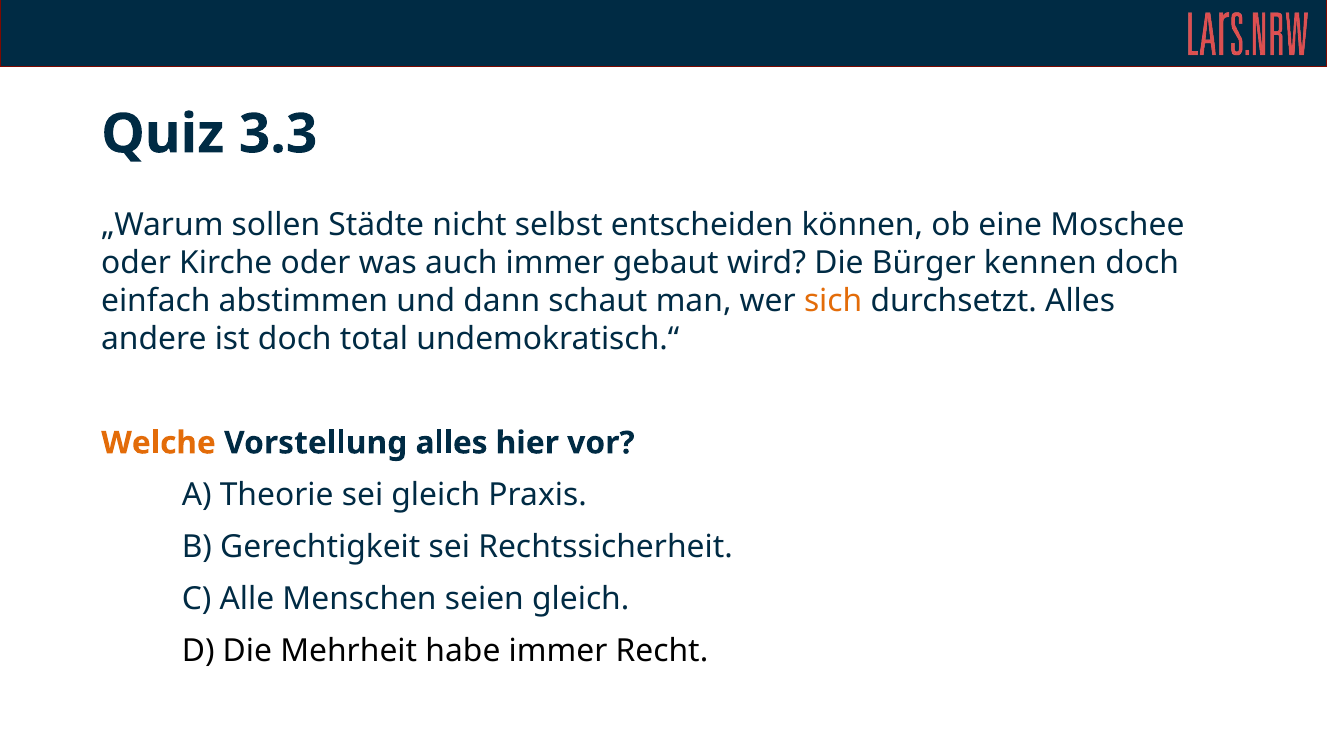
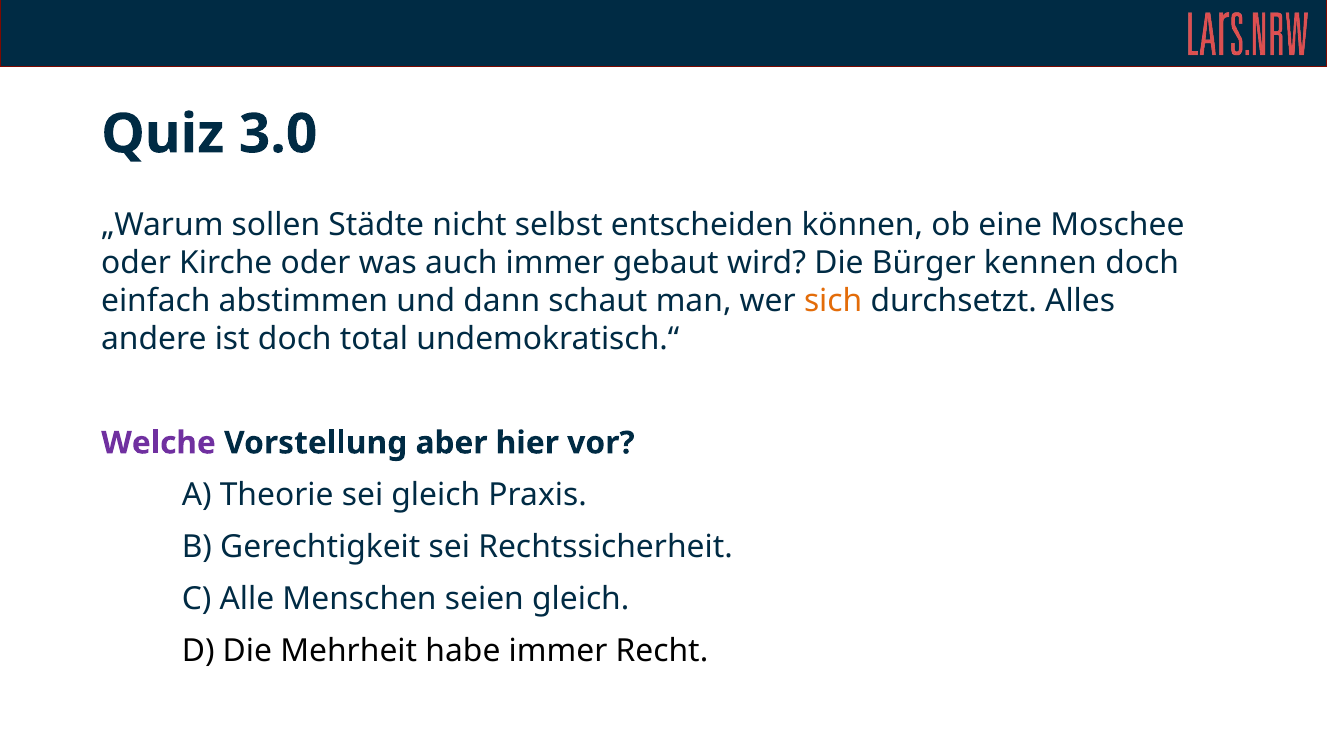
3.3: 3.3 -> 3.0 (278, 134)
Welche colour: orange -> purple (159, 443)
Vorstellung alles: alles -> aber (452, 443)
